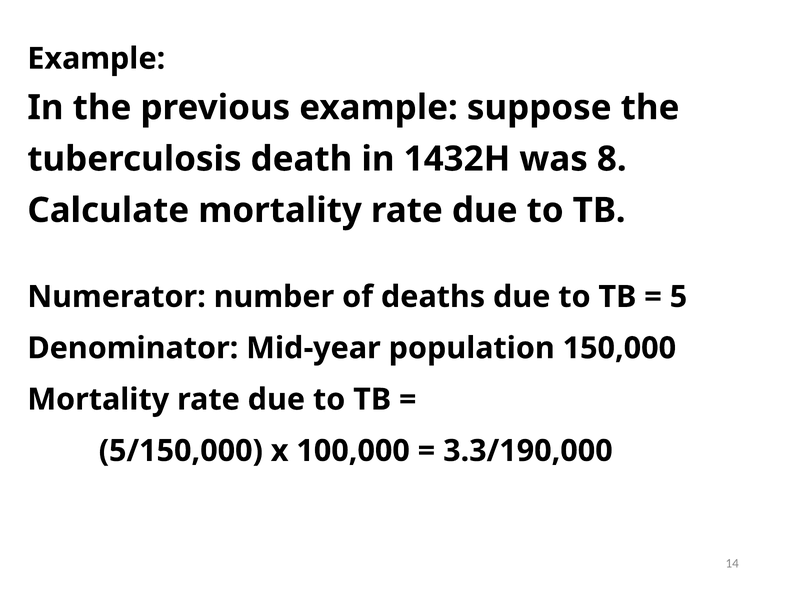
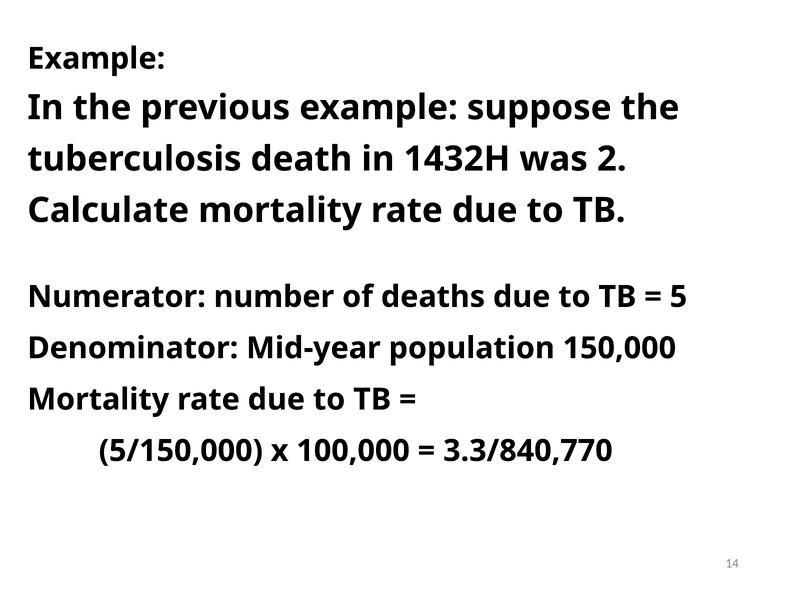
8: 8 -> 2 (612, 159)
3.3/190,000: 3.3/190,000 -> 3.3/840,770 (528, 450)
